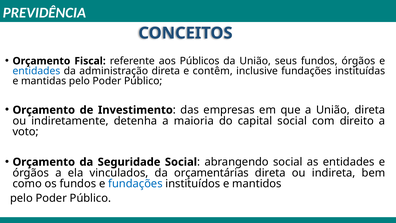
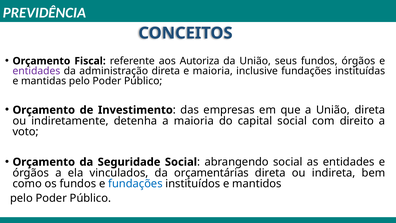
Públicos: Públicos -> Autoriza (200, 61)
entidades colour: blue -> purple (36, 71)
e contêm: contêm -> maioria (213, 71)
